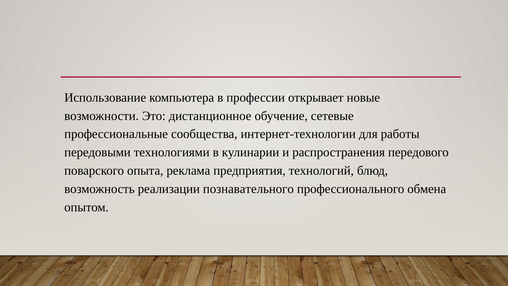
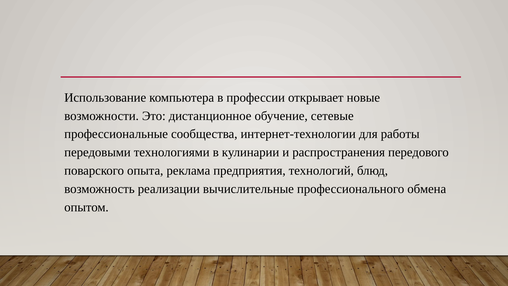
познавательного: познавательного -> вычислительные (248, 189)
